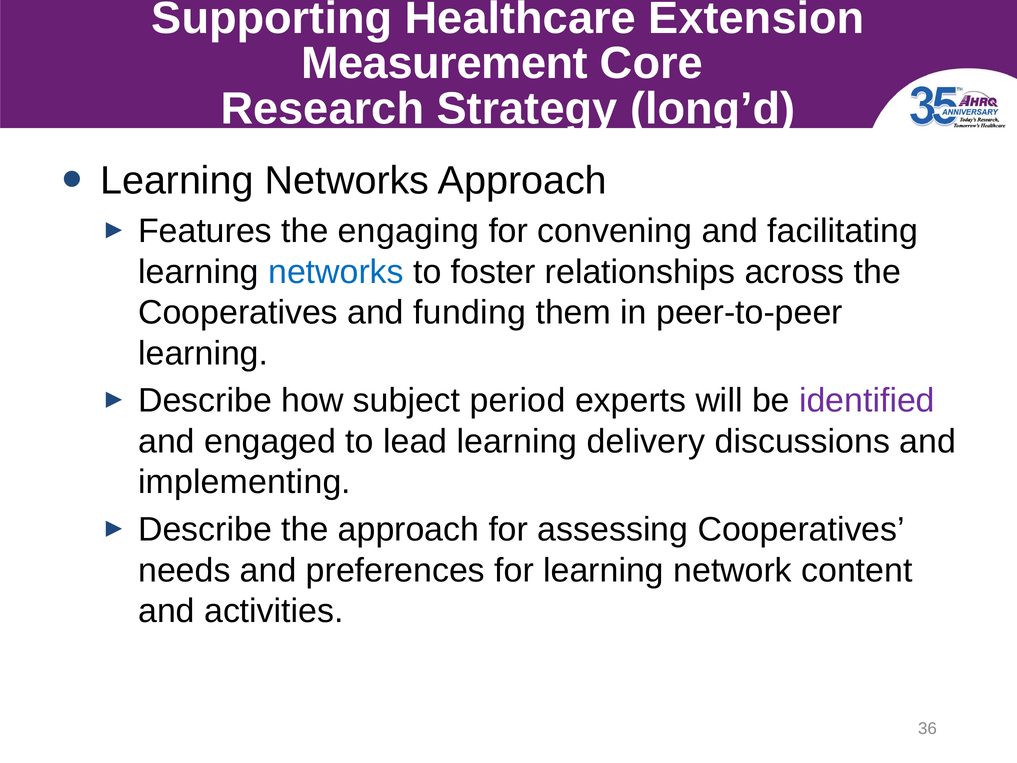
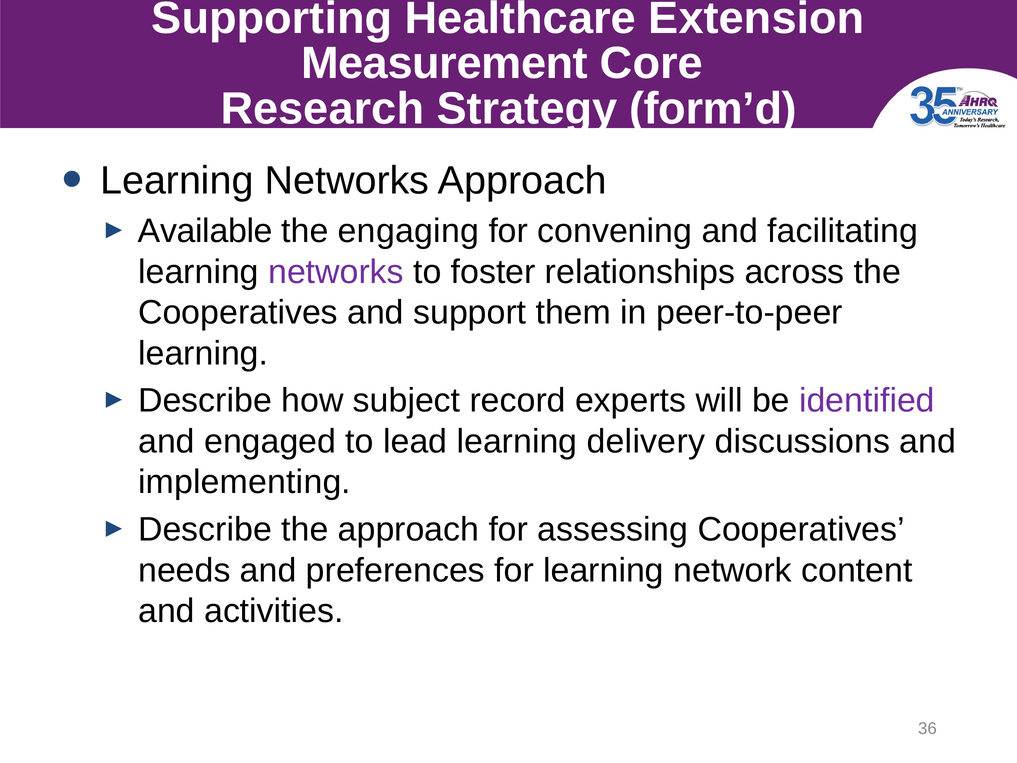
long’d: long’d -> form’d (713, 109)
Features: Features -> Available (205, 231)
networks colour: blue -> purple (336, 272)
funding: funding -> support (470, 313)
period: period -> record (518, 401)
